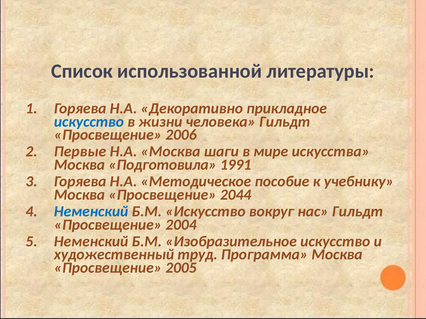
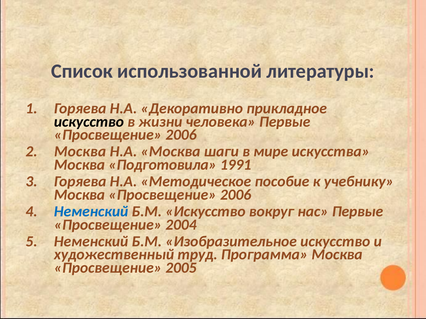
искусство colour: blue -> black (89, 122)
человека Гильдт: Гильдт -> Первые (285, 122)
Первые: Первые -> Москва (80, 152)
Москва Просвещение 2044: 2044 -> 2006 (236, 195)
нас Гильдт: Гильдт -> Первые (358, 212)
